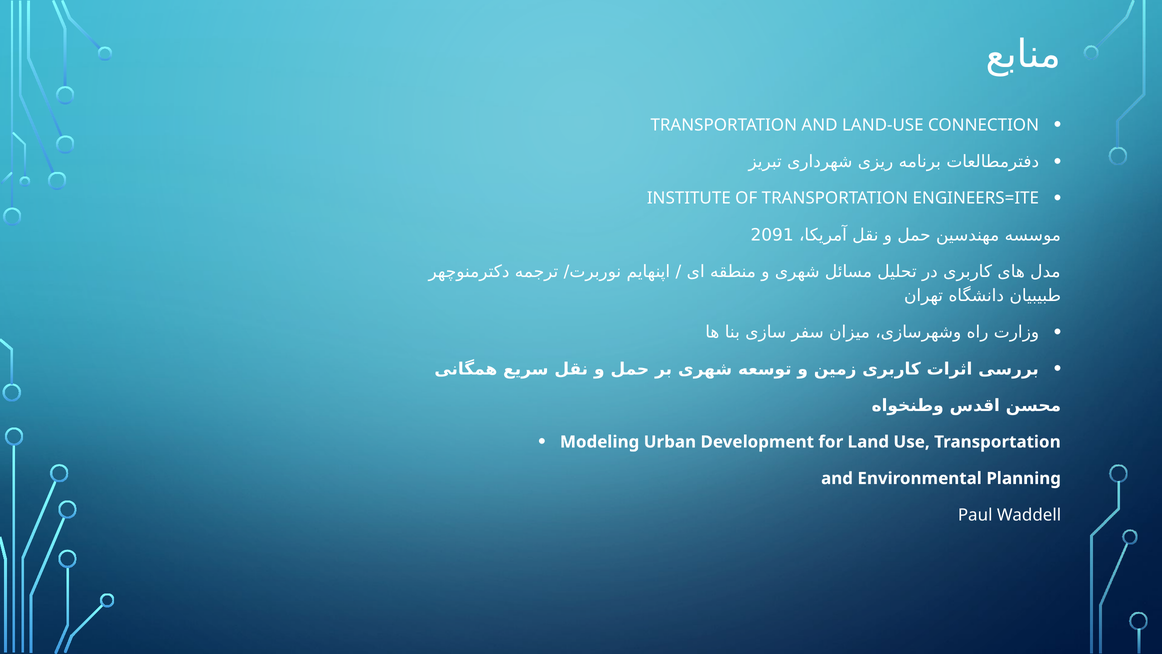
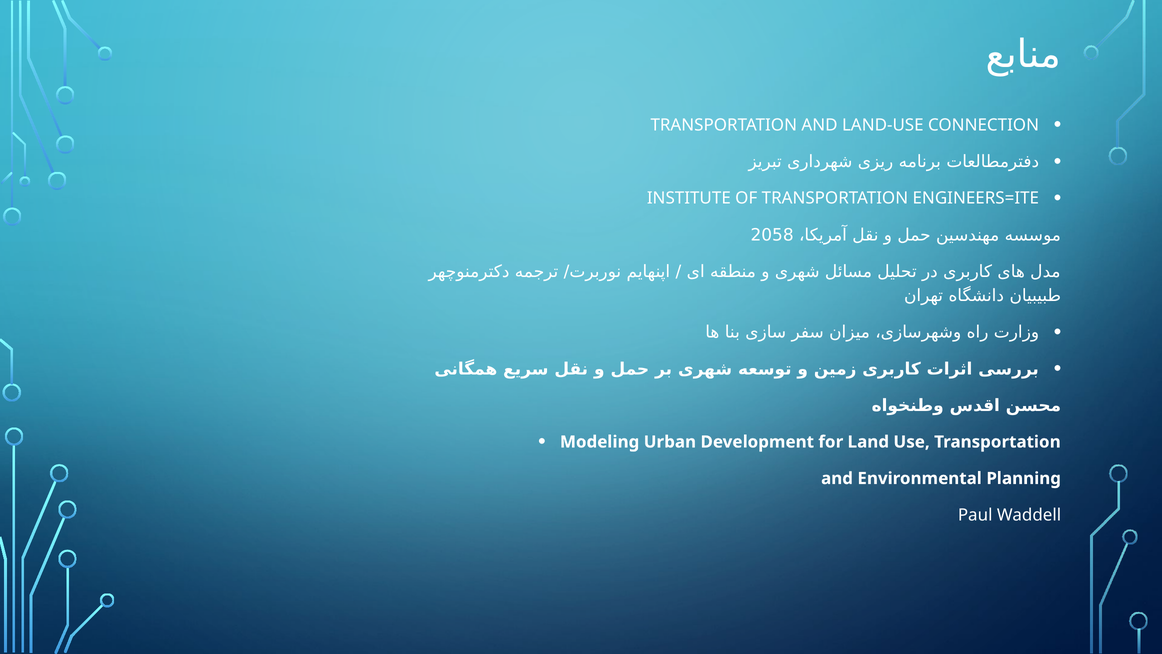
2091: 2091 -> 2058 (772, 235)
